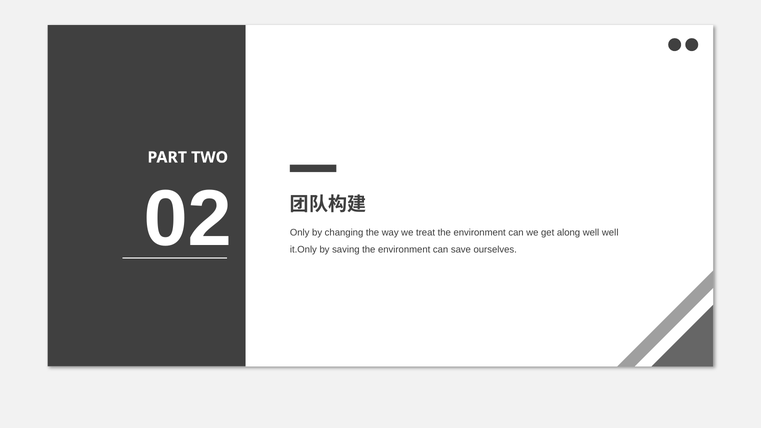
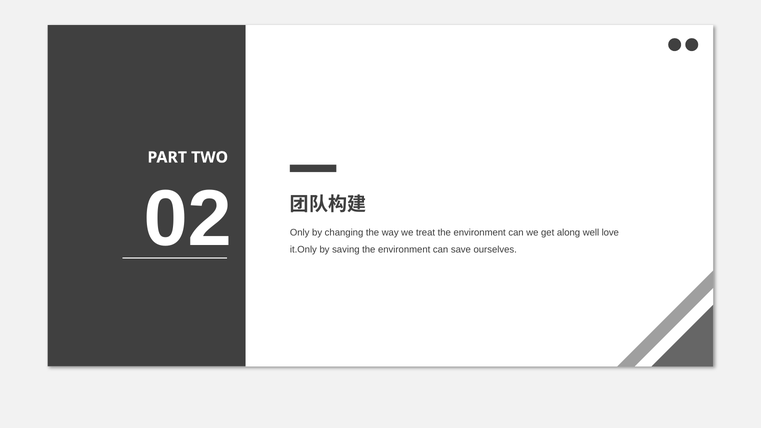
well well: well -> love (610, 233)
